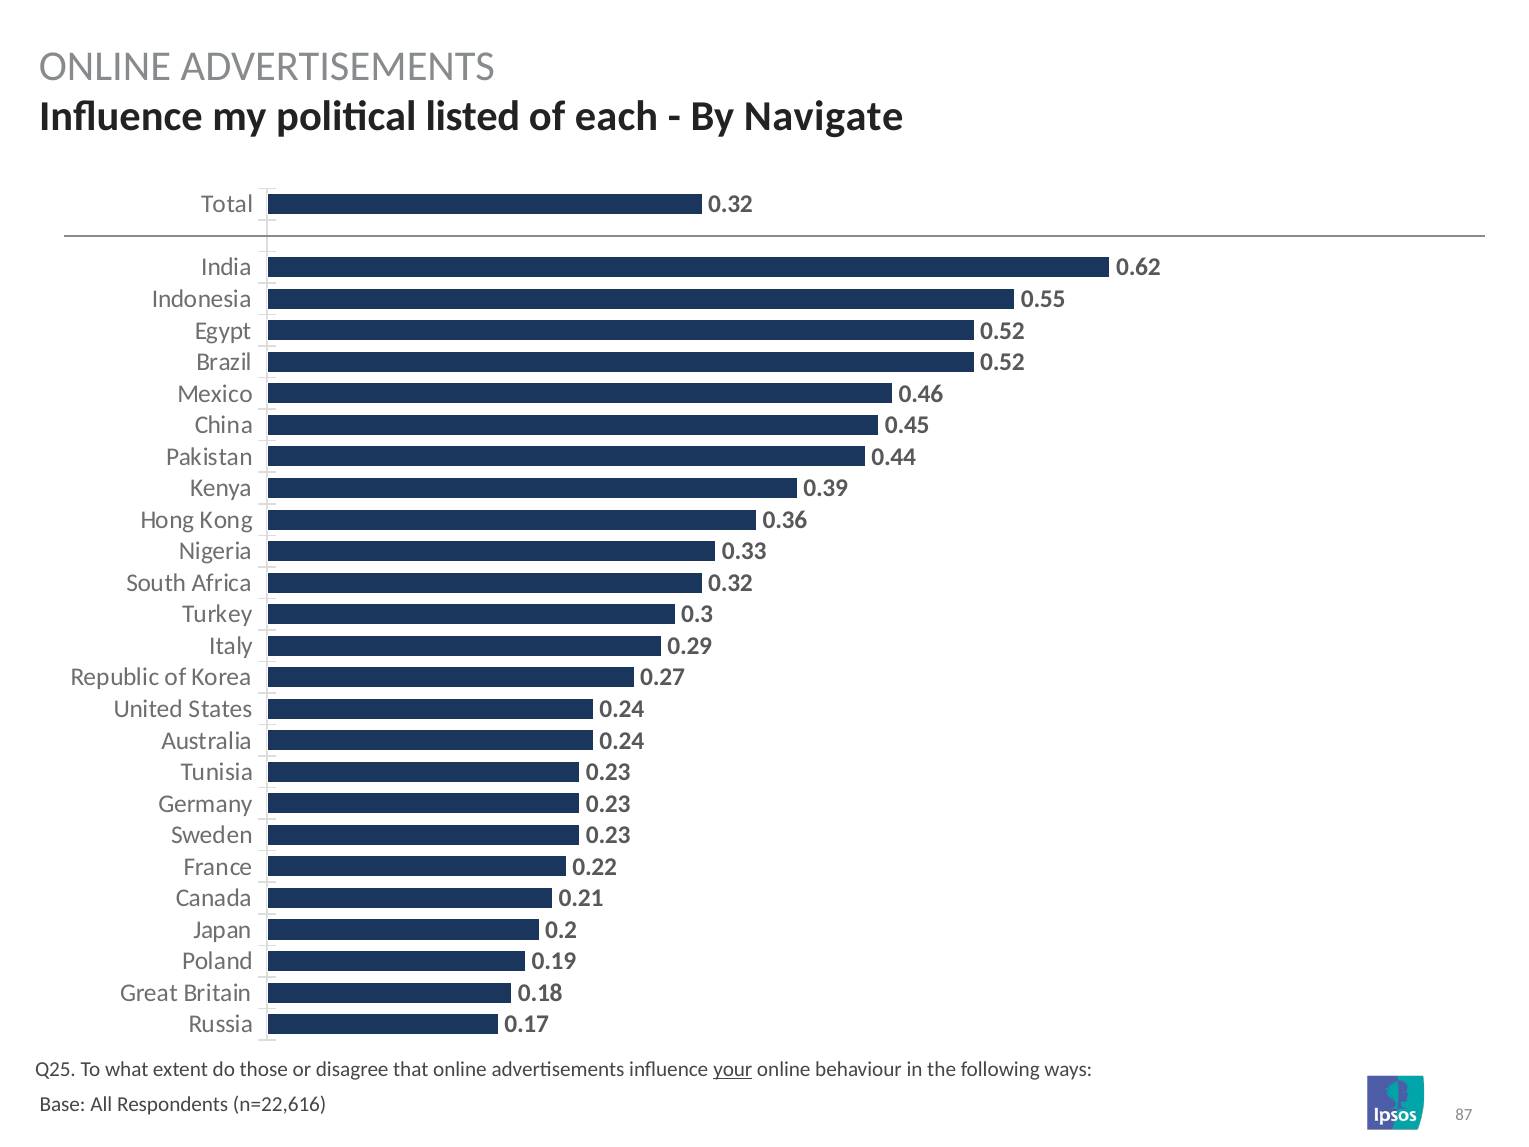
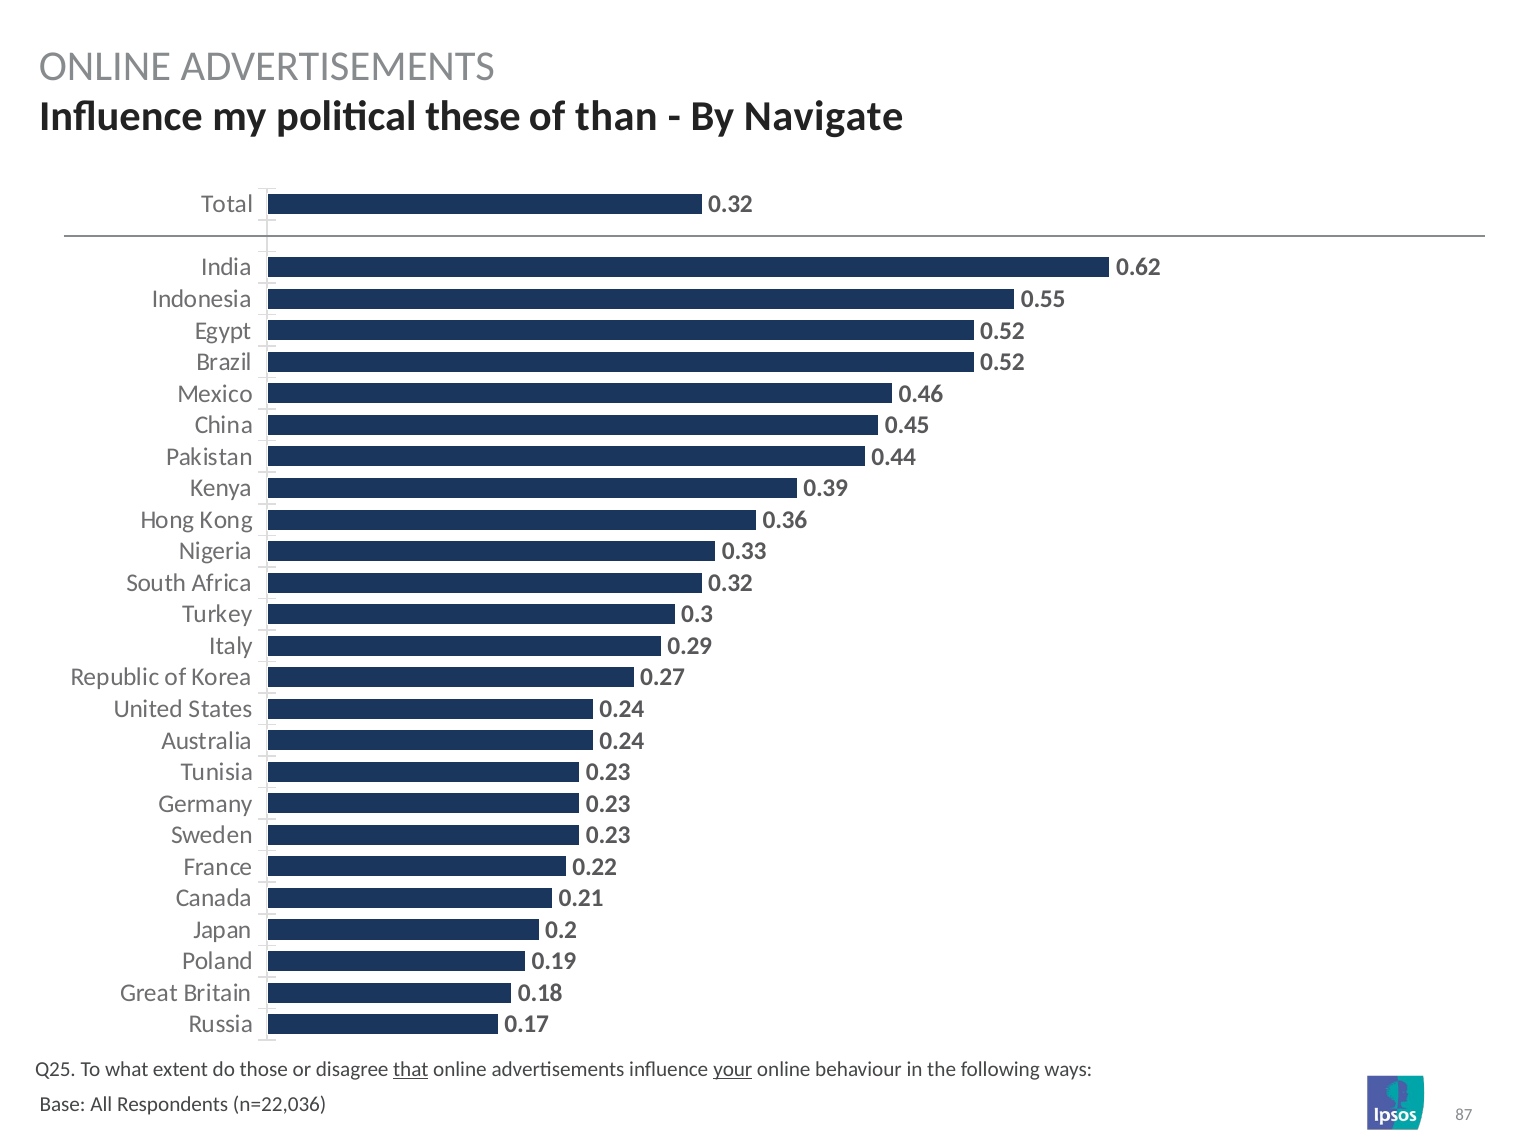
listed: listed -> these (473, 117)
each: each -> than (616, 117)
that underline: none -> present (411, 1069)
n=22,616: n=22,616 -> n=22,036 (280, 1104)
